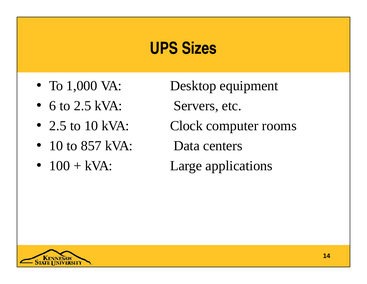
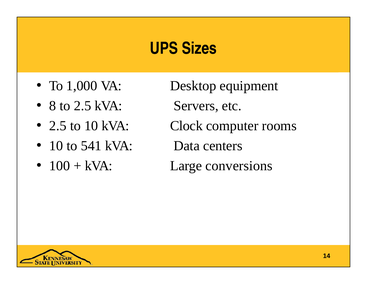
6: 6 -> 8 (53, 106)
857: 857 -> 541 (91, 146)
applications: applications -> conversions (239, 166)
